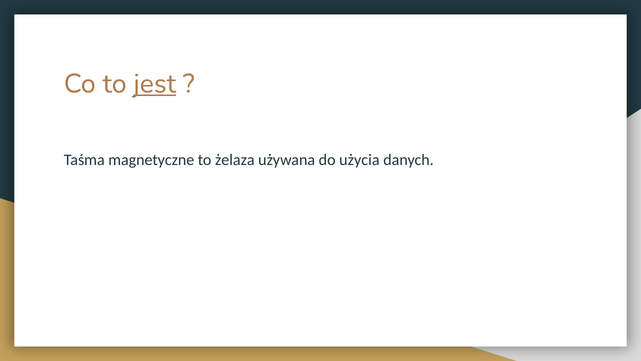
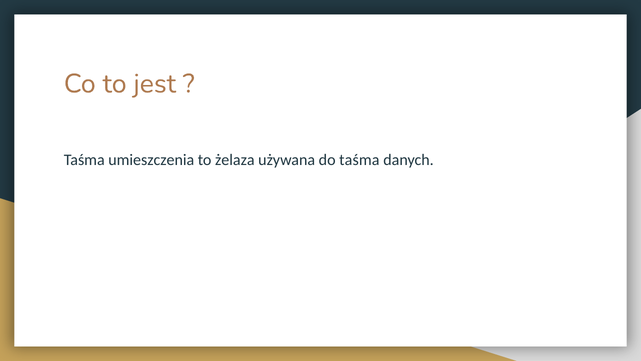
jest underline: present -> none (155, 84)
magnetyczne: magnetyczne -> umieszczenia (151, 160)
do użycia: użycia -> taśma (359, 160)
